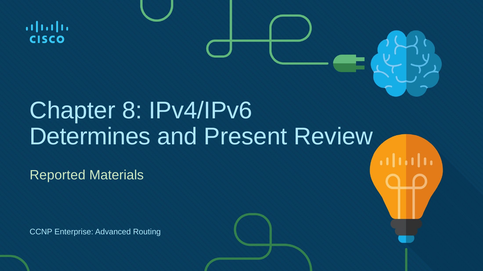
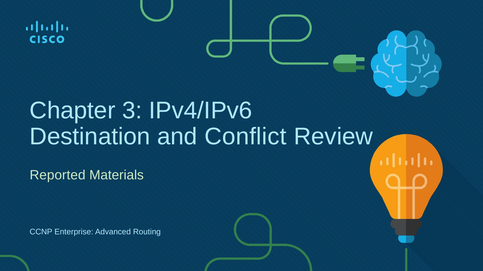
8: 8 -> 3 (132, 111)
Determines: Determines -> Destination (90, 137)
Present: Present -> Conflict (245, 137)
